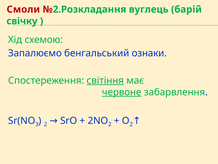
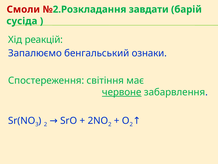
вуглець: вуглець -> завдати (149, 9)
свічку: свічку -> сусіда (22, 21)
схемою: схемою -> реакцій (44, 40)
світіння underline: present -> none (105, 80)
